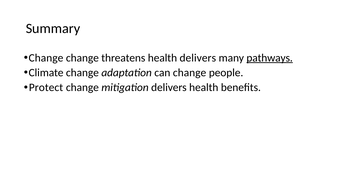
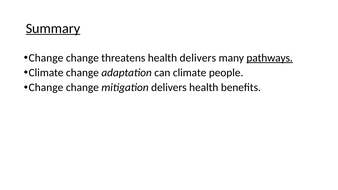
Summary underline: none -> present (53, 28)
can change: change -> climate (190, 73)
Protect: Protect -> Change (46, 88)
